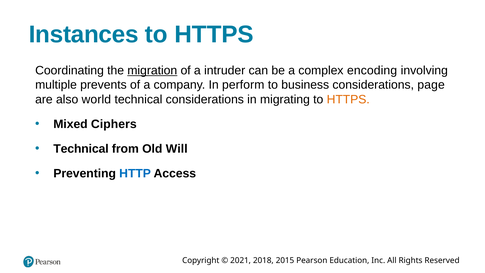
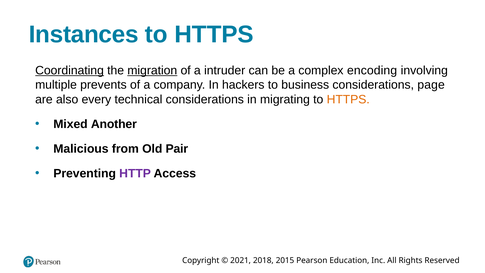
Coordinating underline: none -> present (70, 70)
perform: perform -> hackers (243, 85)
world: world -> every (96, 99)
Ciphers: Ciphers -> Another (114, 124)
Technical: Technical -> Malicious (81, 149)
Will: Will -> Pair (177, 149)
HTTP colour: blue -> purple (135, 173)
